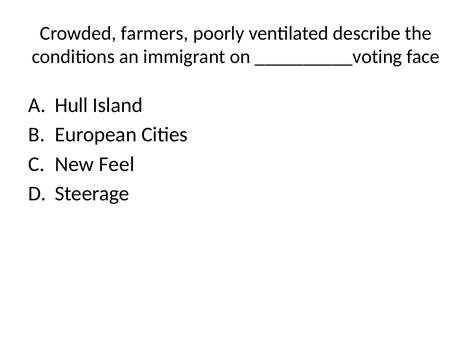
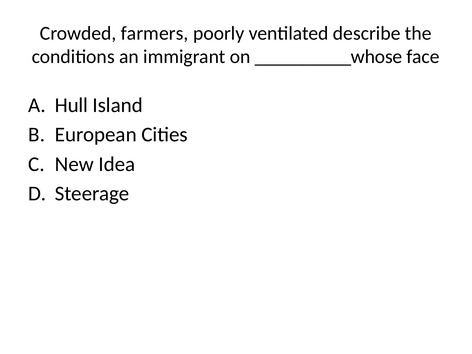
__________voting: __________voting -> __________whose (329, 57)
Feel: Feel -> Idea (117, 164)
